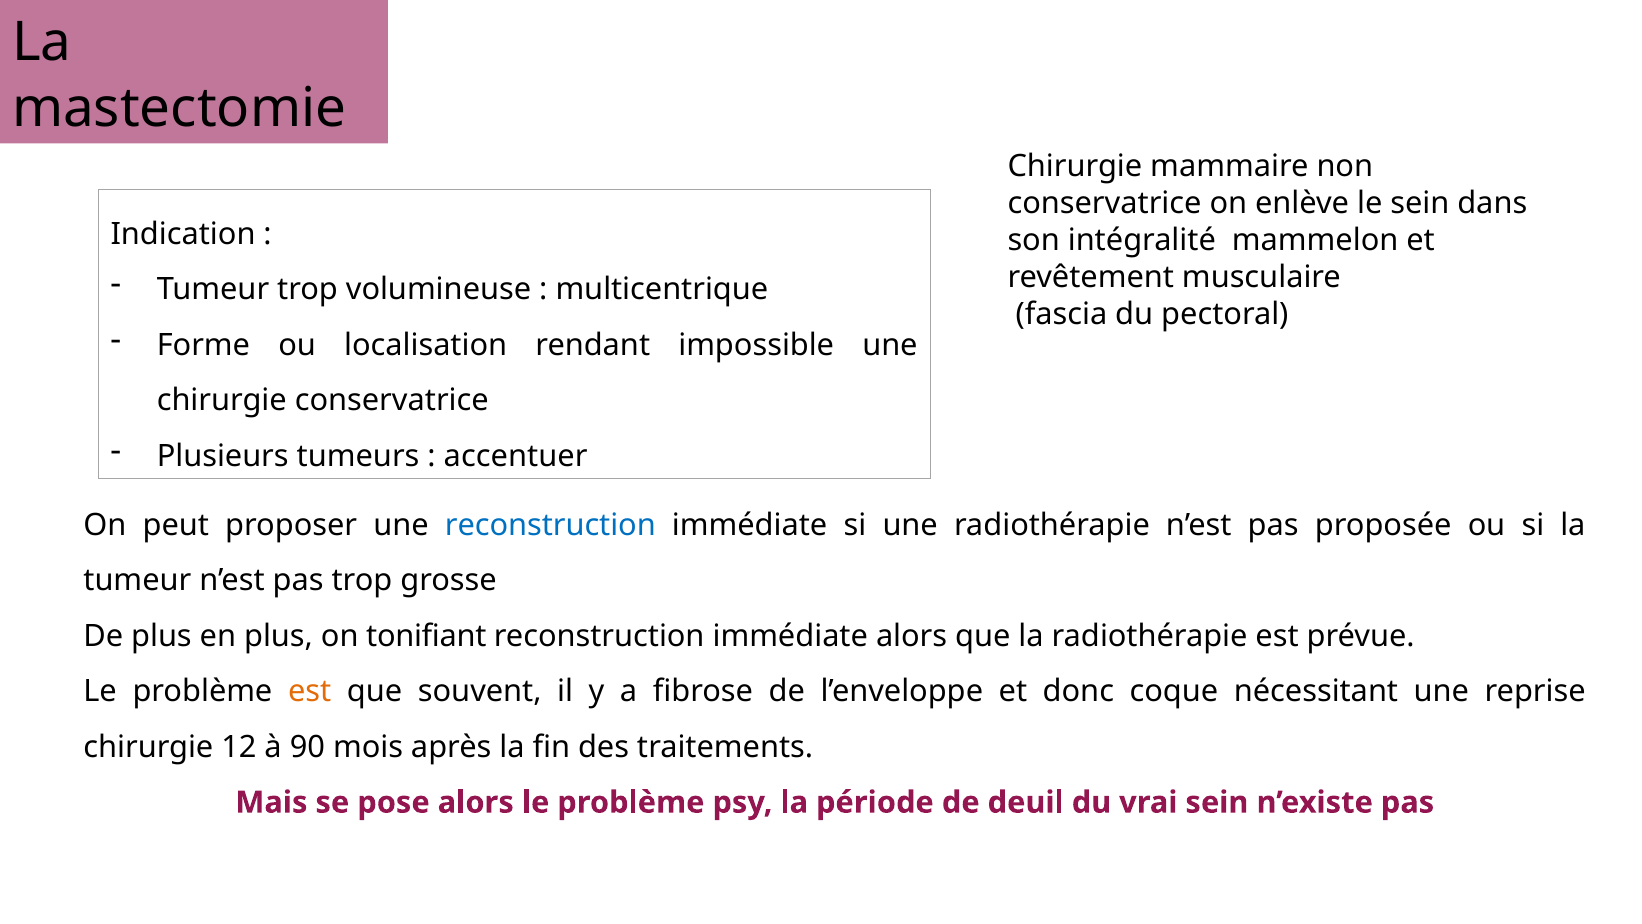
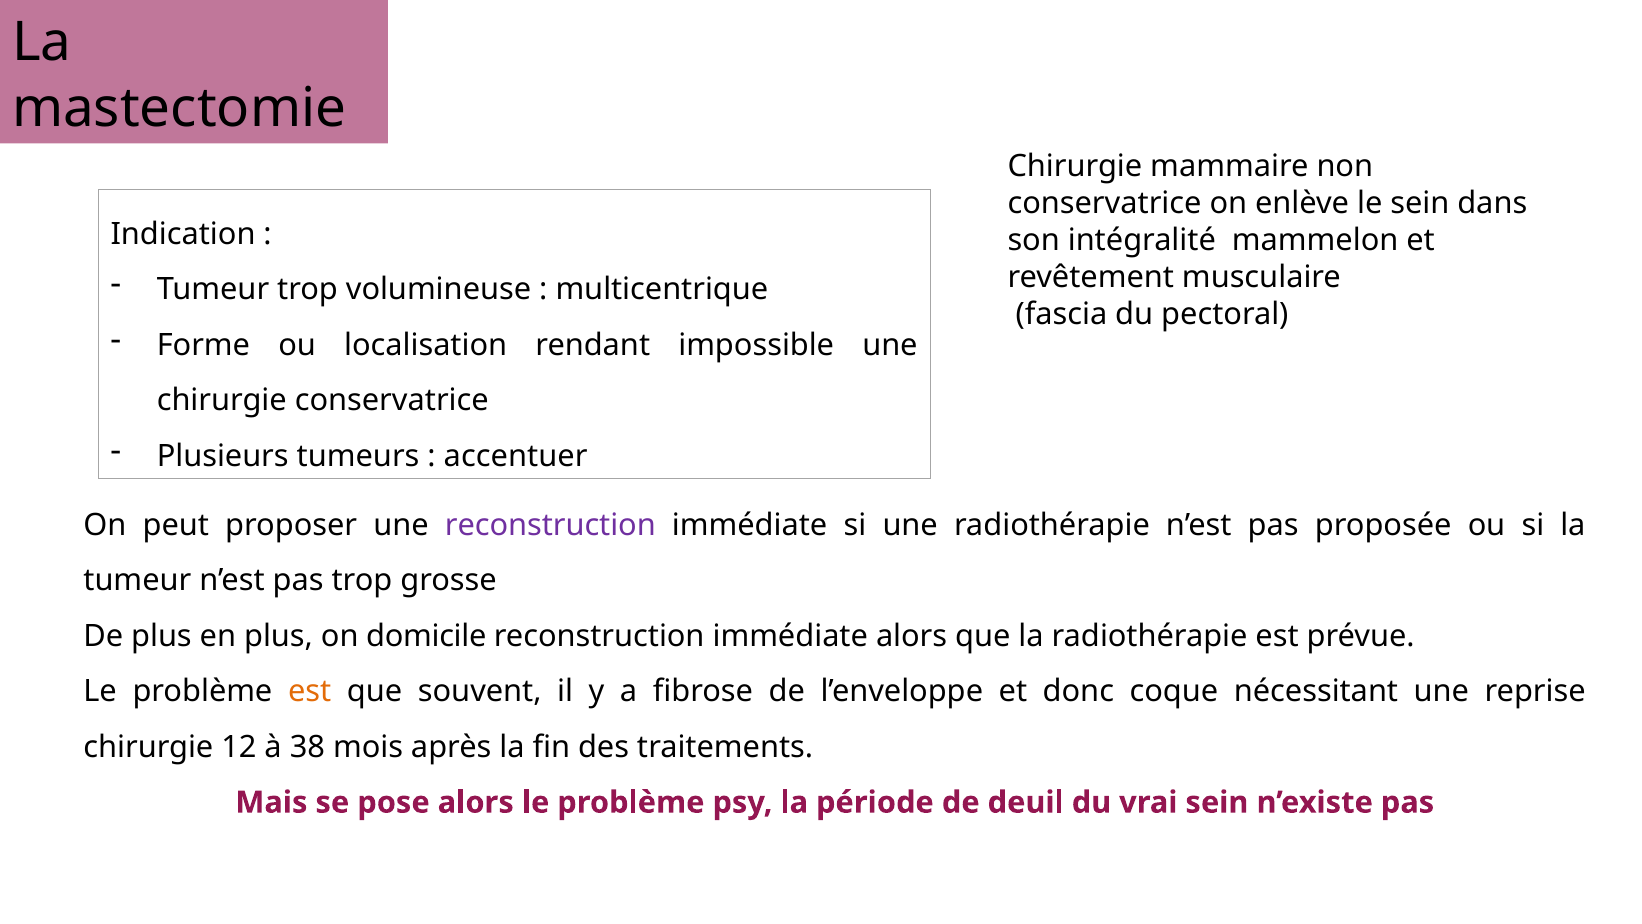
reconstruction colour: blue -> purple (550, 525)
tonifiant: tonifiant -> domicile (426, 636)
90: 90 -> 38 (307, 747)
